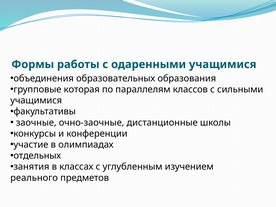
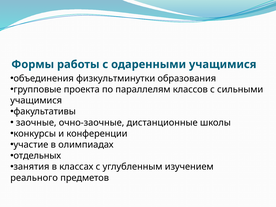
образовательных: образовательных -> физкультминутки (116, 78)
которая: которая -> проекта (82, 89)
